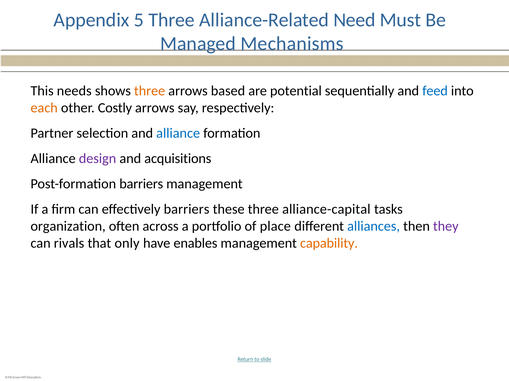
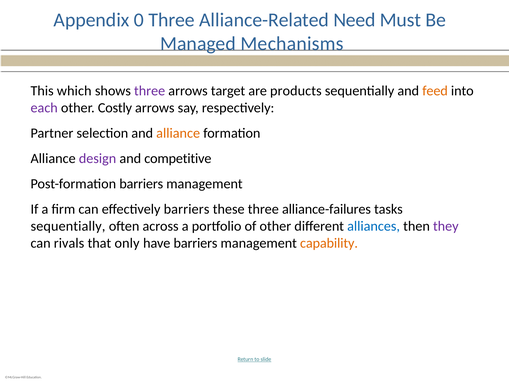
5: 5 -> 0 (139, 20)
needs: needs -> which (74, 91)
three colour: orange -> purple (150, 91)
based: based -> target (228, 91)
potential: potential -> products (296, 91)
feed colour: blue -> orange (435, 91)
each colour: orange -> purple (44, 108)
alliance colour: blue -> orange (178, 133)
acquisitions: acquisitions -> competitive (178, 159)
alliance-capital: alliance-capital -> alliance-failures (326, 210)
organization: organization -> sequentially (68, 227)
of place: place -> other (275, 227)
have enables: enables -> barriers (196, 244)
